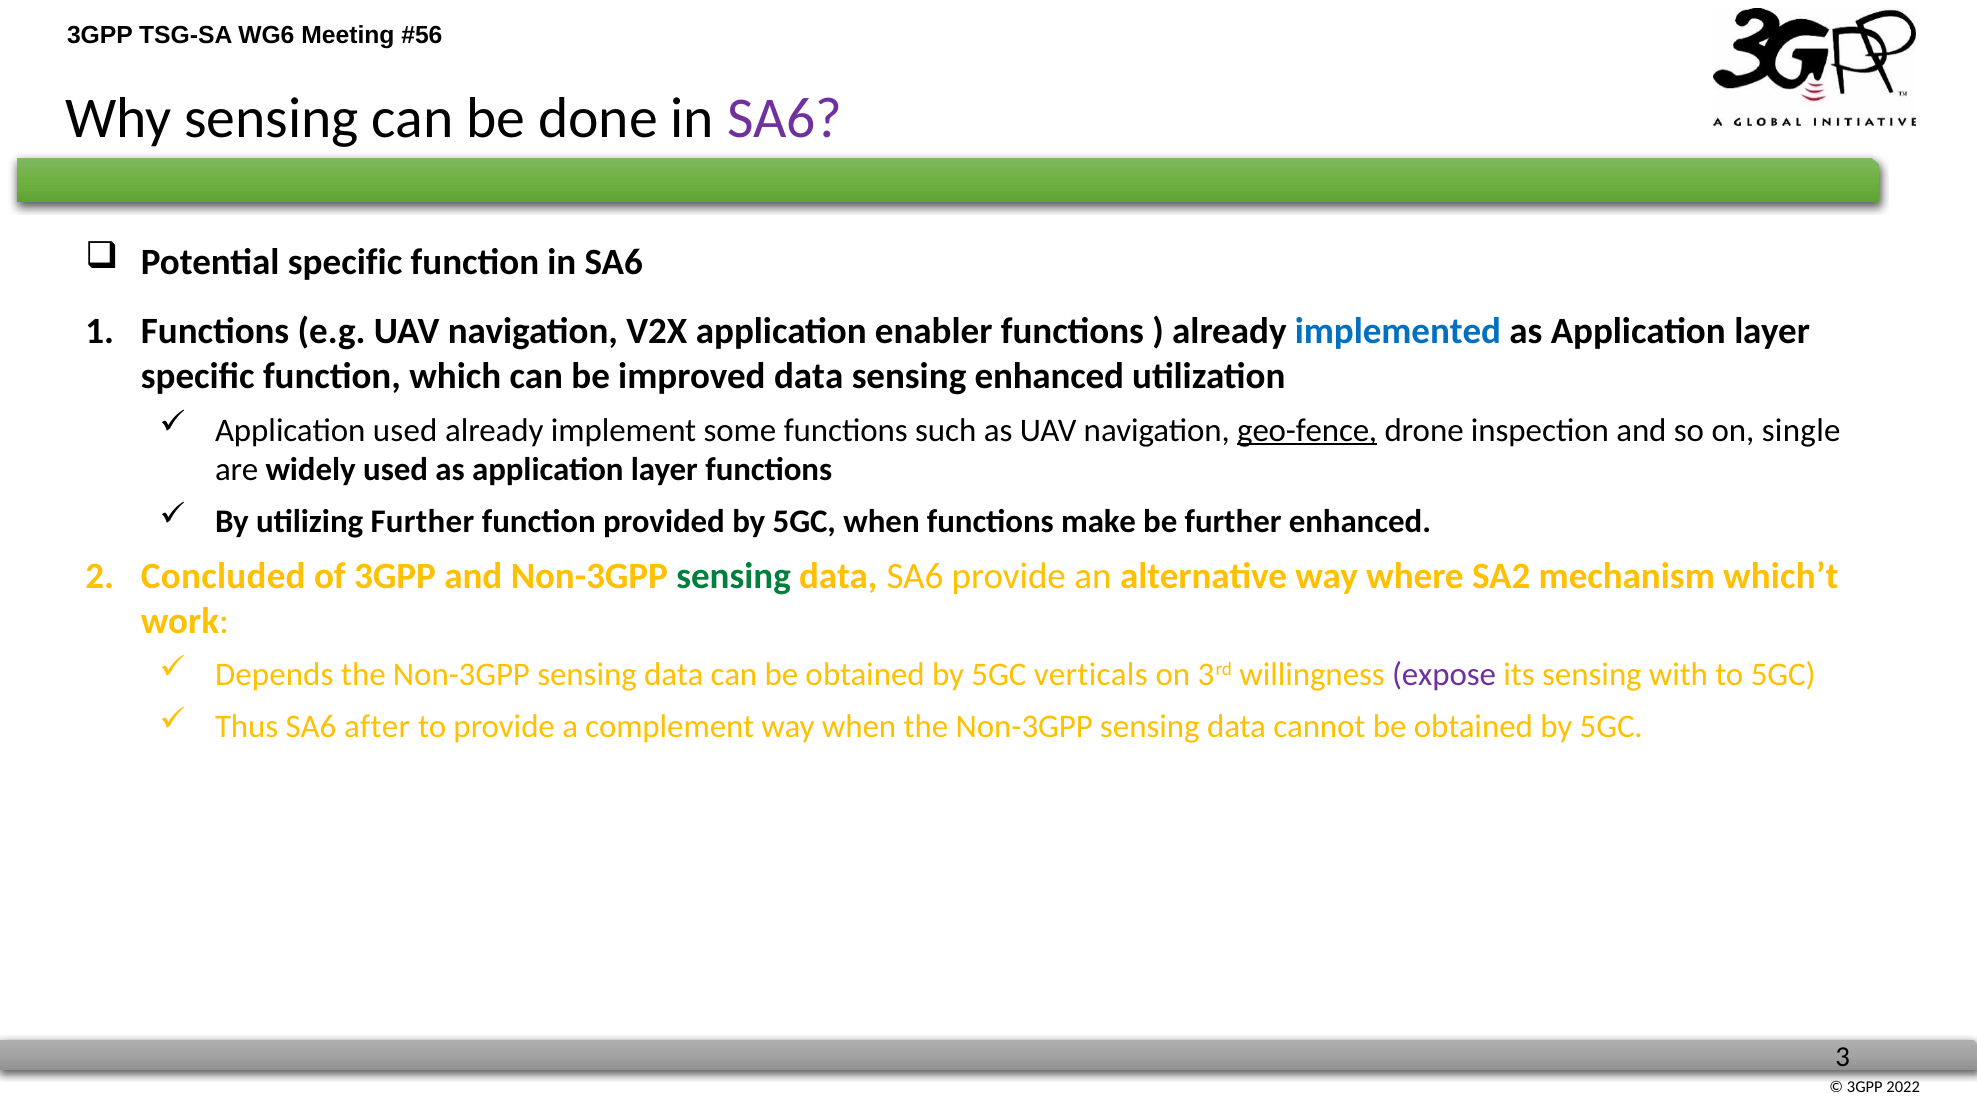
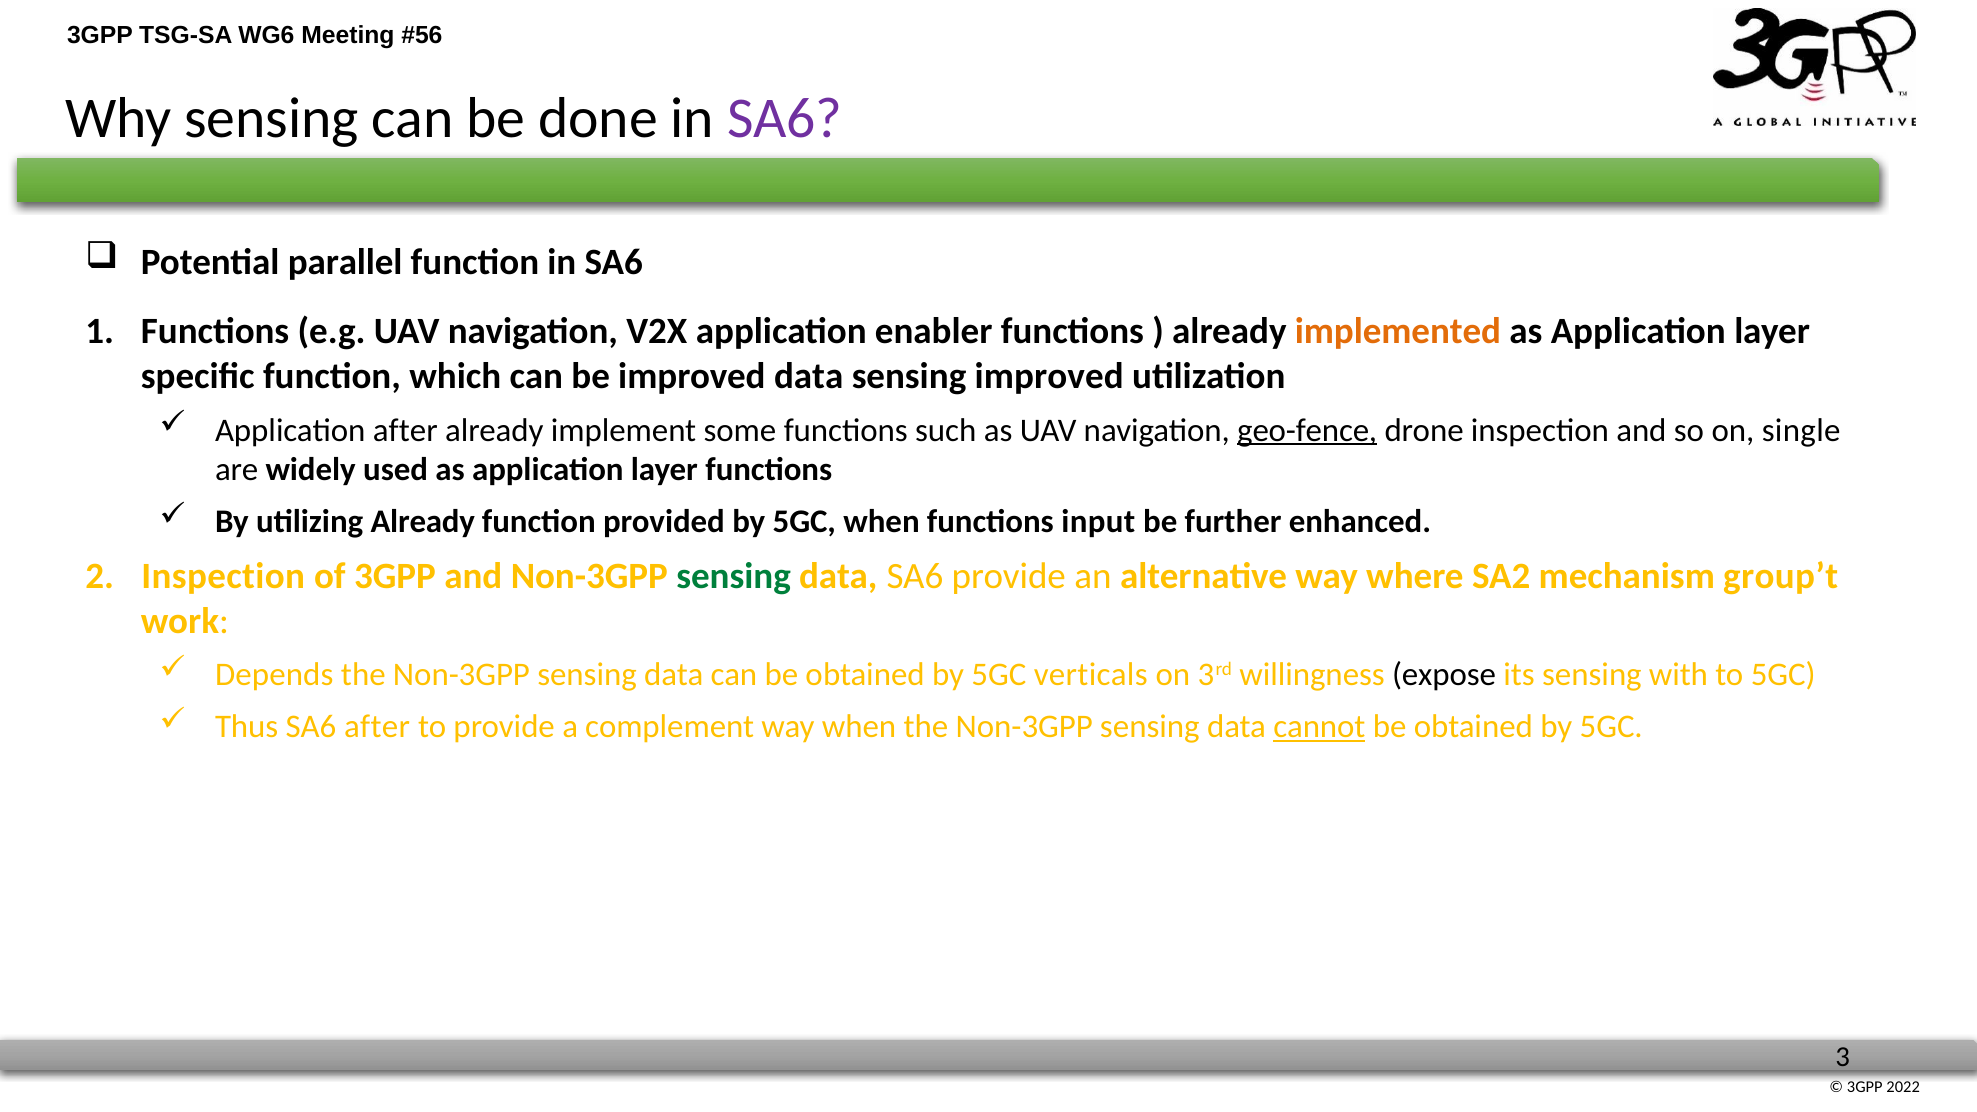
Potential specific: specific -> parallel (345, 263)
implemented colour: blue -> orange (1398, 332)
sensing enhanced: enhanced -> improved (1049, 376)
Application used: used -> after (405, 430)
utilizing Further: Further -> Already (423, 522)
make: make -> input (1098, 522)
Concluded: Concluded -> Inspection (223, 576)
which’t: which’t -> group’t (1781, 576)
expose colour: purple -> black (1444, 675)
cannot underline: none -> present (1319, 727)
